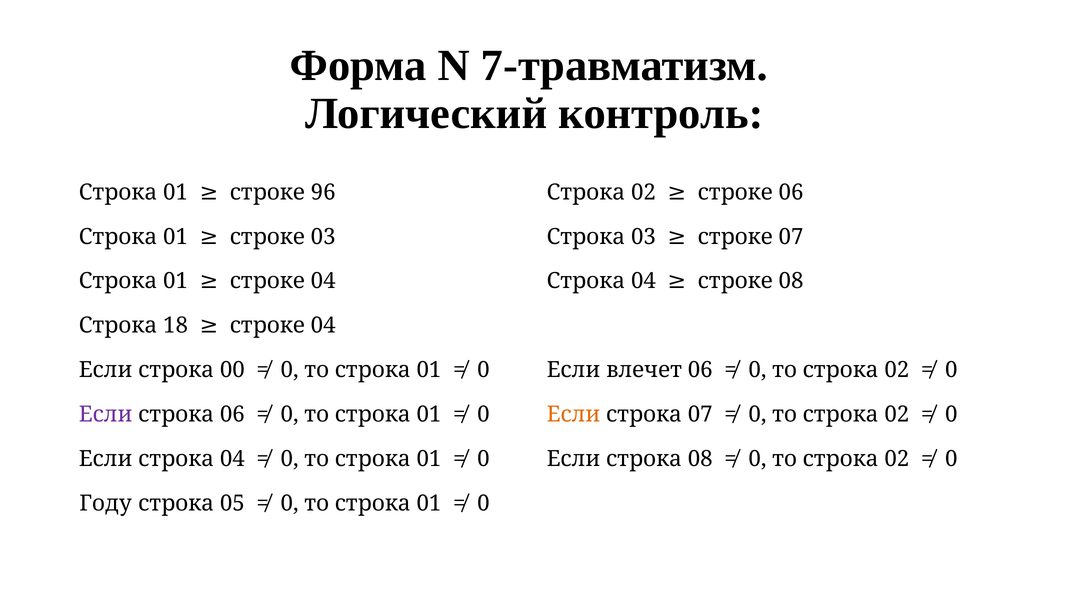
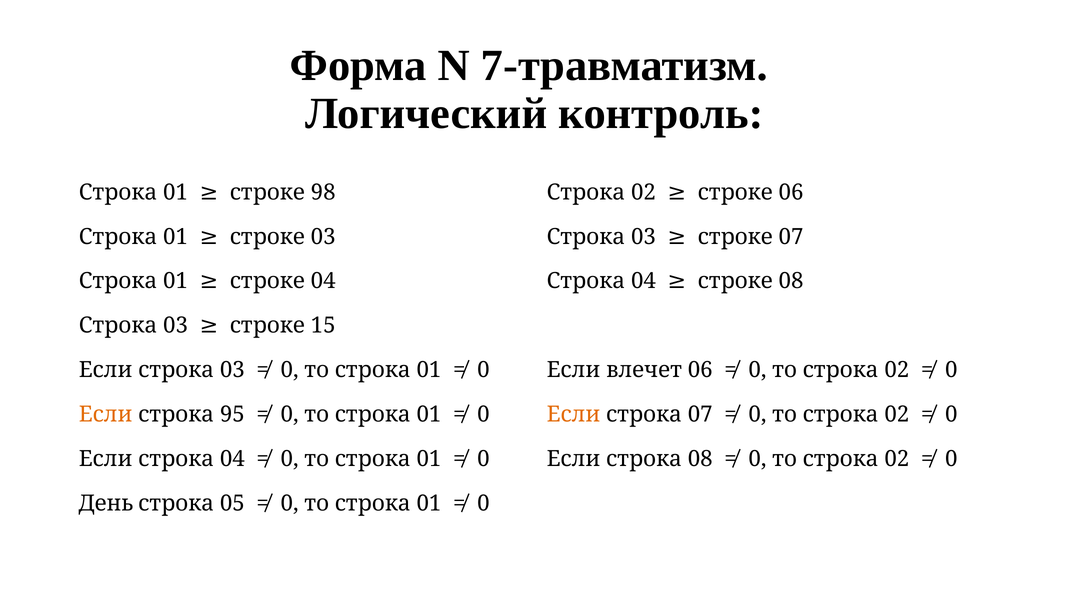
96: 96 -> 98 (323, 192)
18: 18 -> 03 (176, 326)
04: 04 -> 15 (323, 326)
Если строка 00: 00 -> 03 (232, 370)
Если colour: purple -> orange (106, 415)
строка 06: 06 -> 95 (232, 415)
Году: Году -> День (106, 504)
